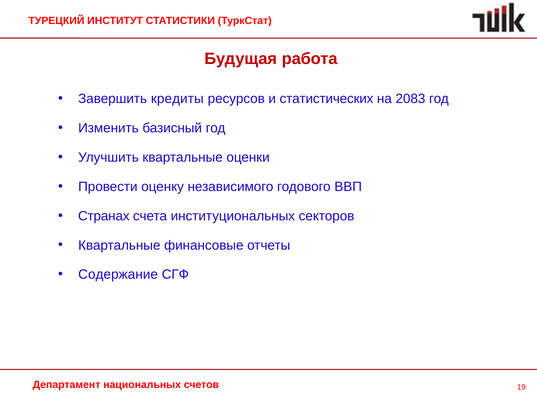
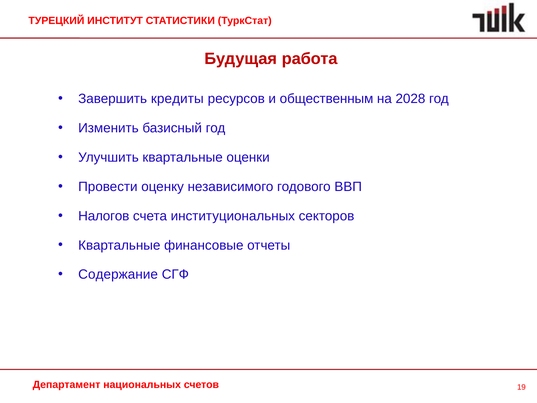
статистических: статистических -> общественным (327, 99)
2083: 2083 -> 2028 (410, 99)
Странах: Странах -> Налогов (104, 216)
